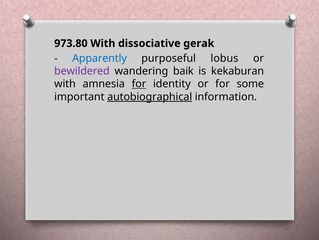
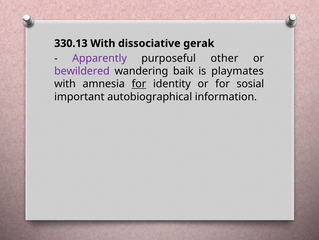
973.80: 973.80 -> 330.13 (71, 43)
Apparently colour: blue -> purple (100, 58)
lobus: lobus -> other (224, 58)
kekaburan: kekaburan -> playmates (237, 71)
some: some -> sosial (250, 84)
autobiographical underline: present -> none (150, 96)
